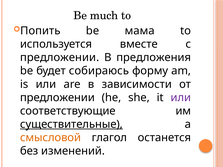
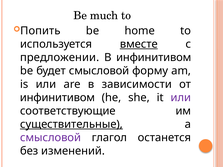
мама: мама -> home (140, 31)
вместе underline: none -> present (139, 44)
В предложения: предложения -> инфинитивом (154, 58)
будет собираюсь: собираюсь -> смысловой (99, 71)
предложении: предложении -> инфинитивом (57, 98)
смысловой colour: orange -> purple (51, 138)
